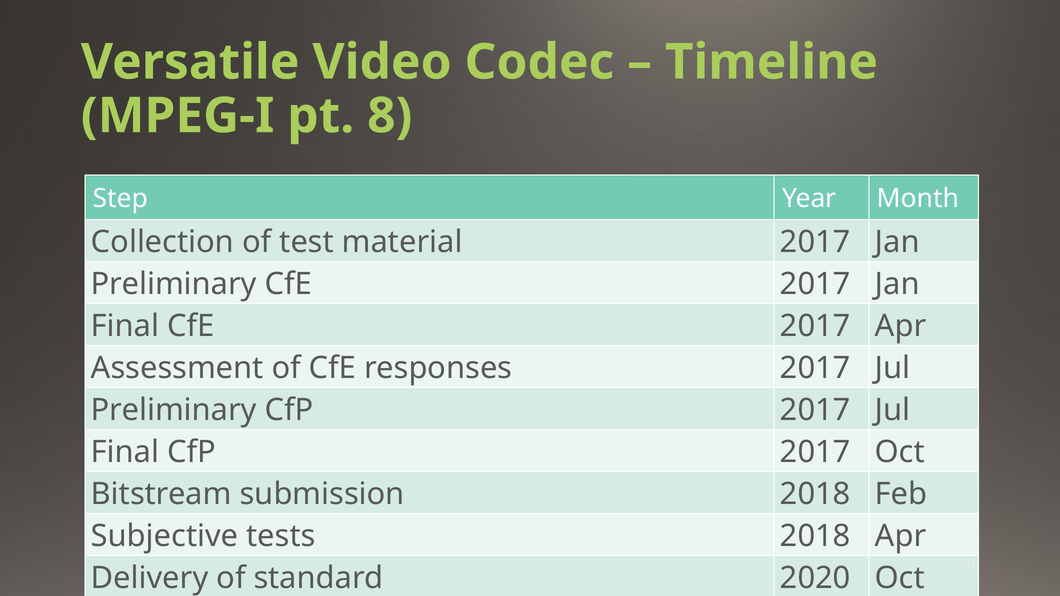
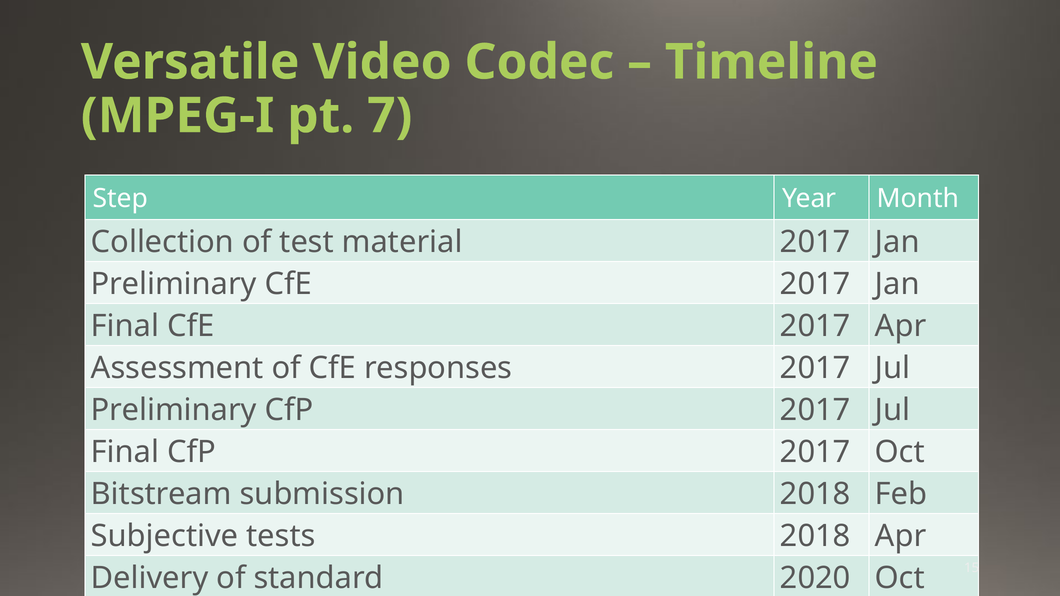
8: 8 -> 7 (390, 116)
